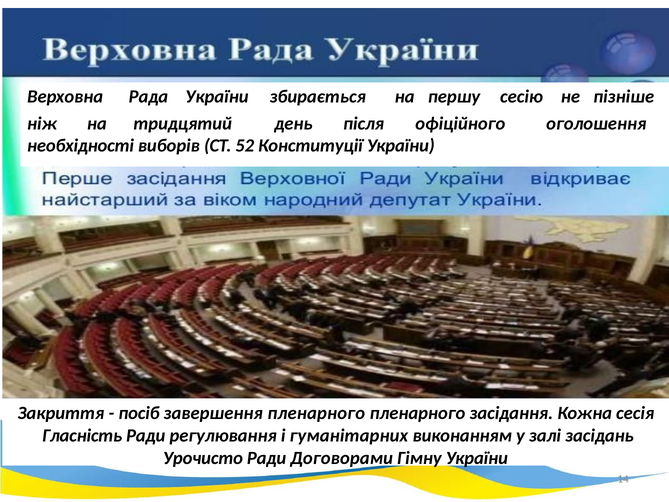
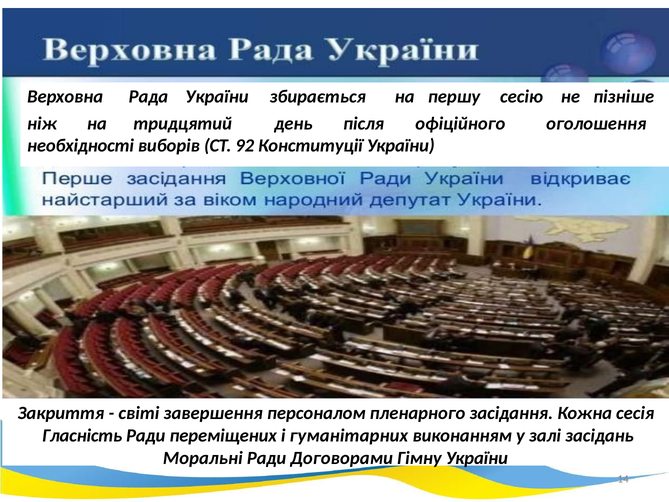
52: 52 -> 92 (245, 146)
посіб: посіб -> світі (139, 413)
завершення пленарного: пленарного -> персоналом (316, 413)
регулювання: регулювання -> переміщених (223, 435)
Урочисто: Урочисто -> Моральні (203, 458)
